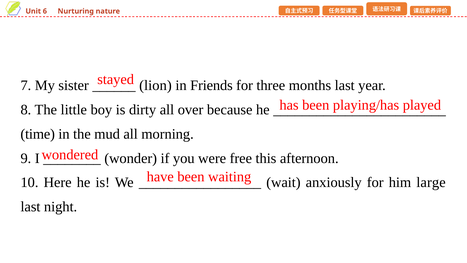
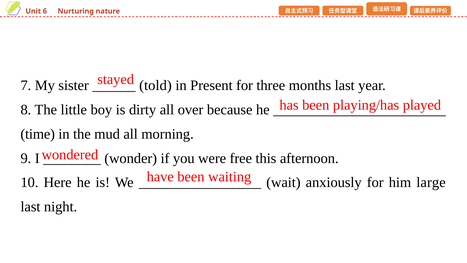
lion: lion -> told (155, 85)
Friends: Friends -> Present (211, 85)
